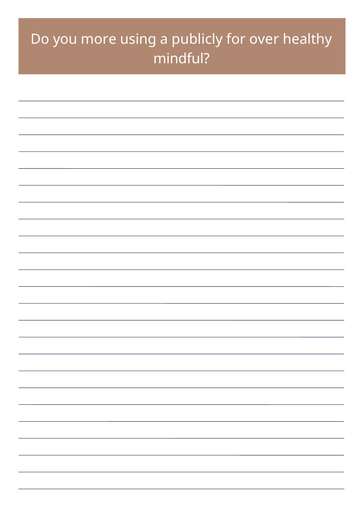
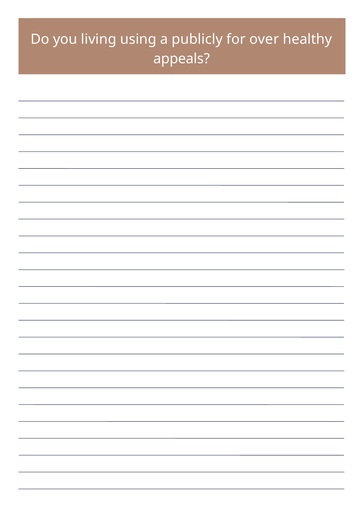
more: more -> living (99, 39)
mindful: mindful -> appeals (182, 59)
